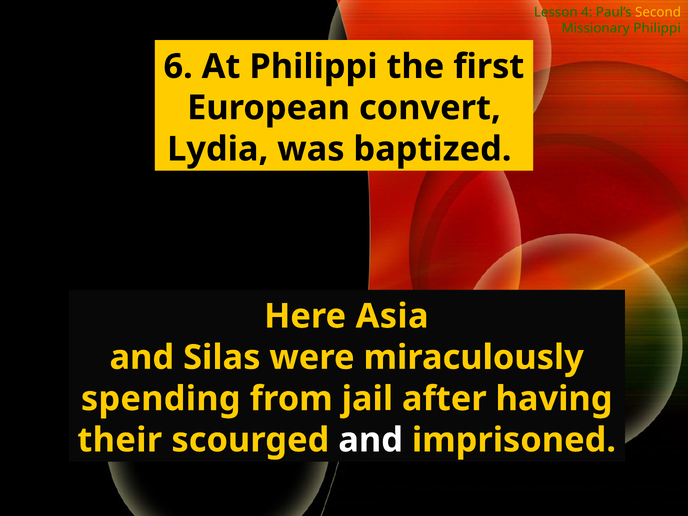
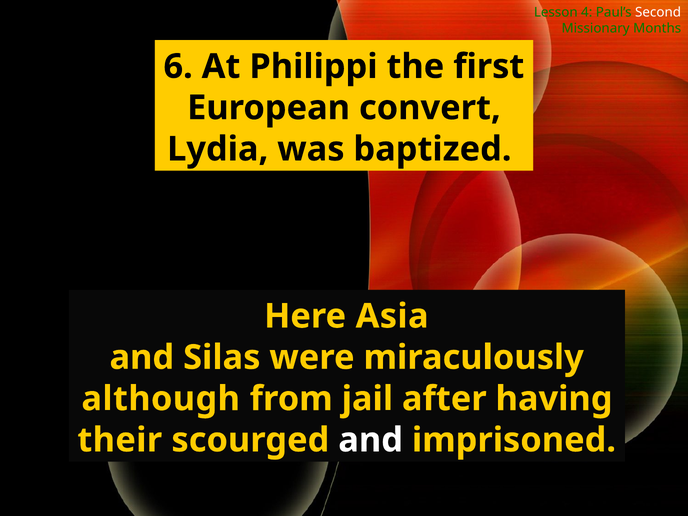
Second colour: yellow -> white (658, 12)
Missionary Philippi: Philippi -> Months (657, 28)
spending: spending -> although (161, 399)
